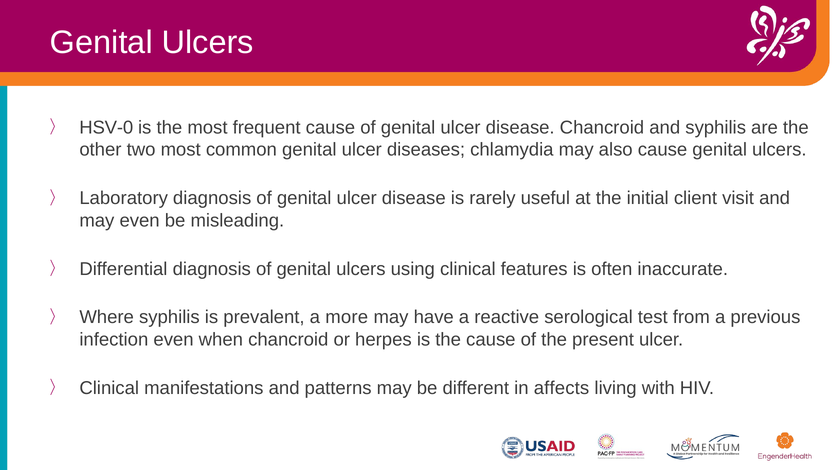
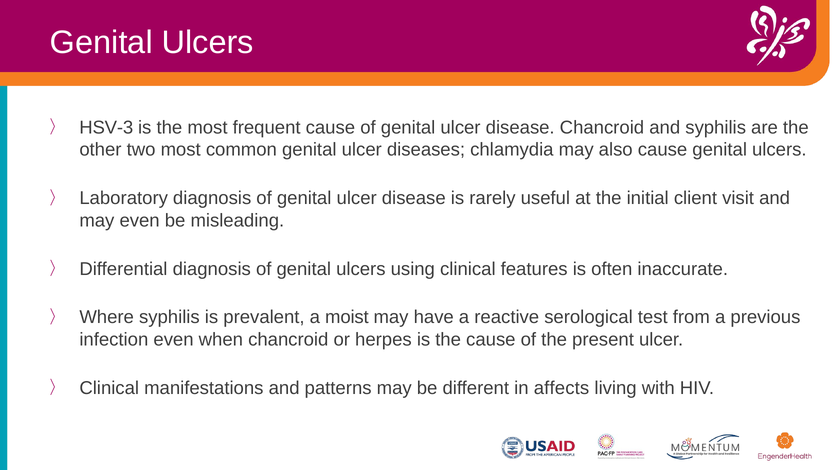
HSV-0: HSV-0 -> HSV-3 (106, 128)
more: more -> moist (347, 317)
